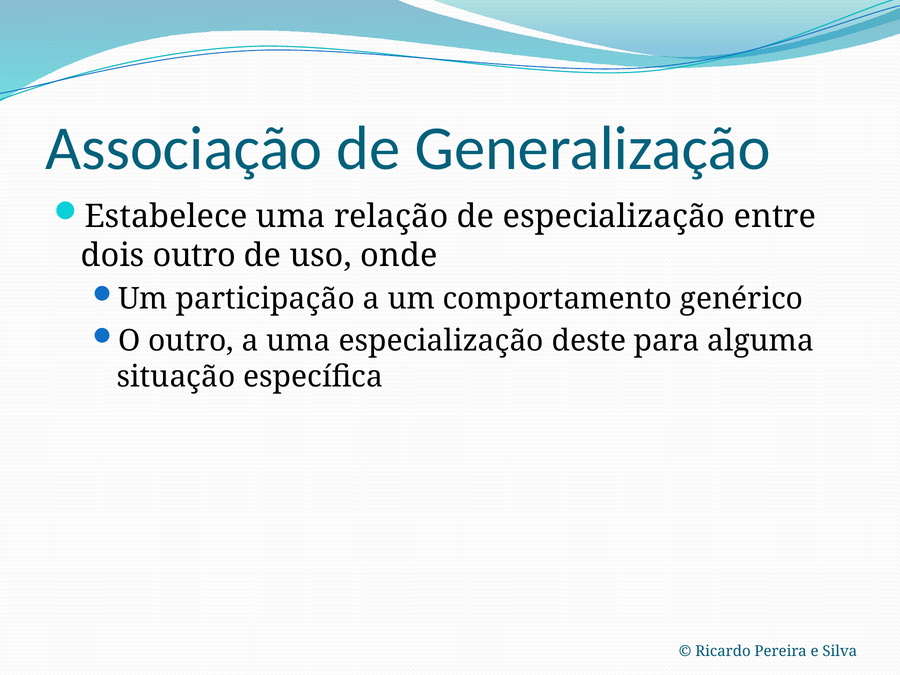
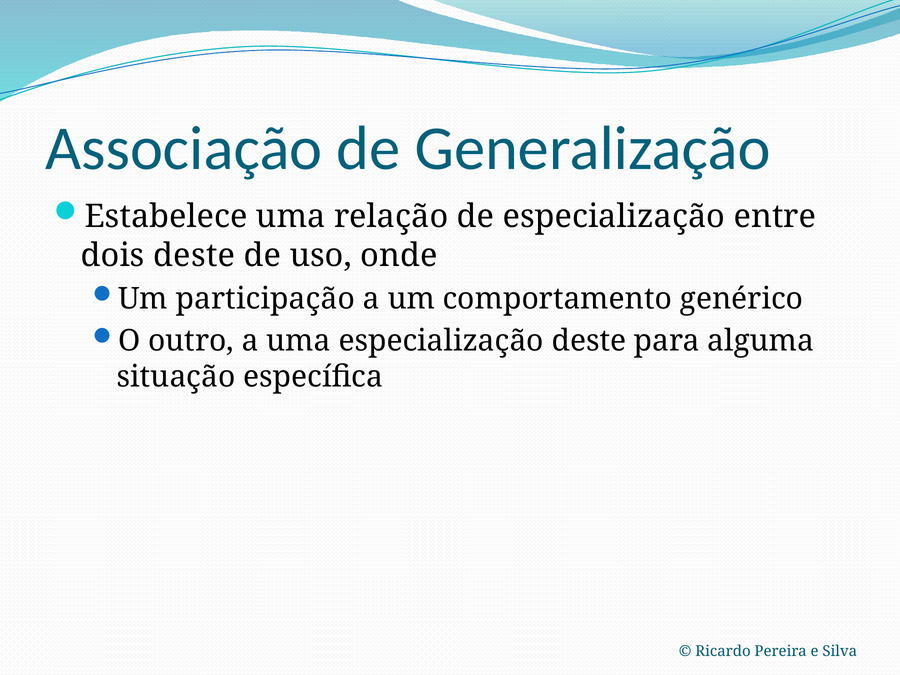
dois outro: outro -> deste (194, 256)
